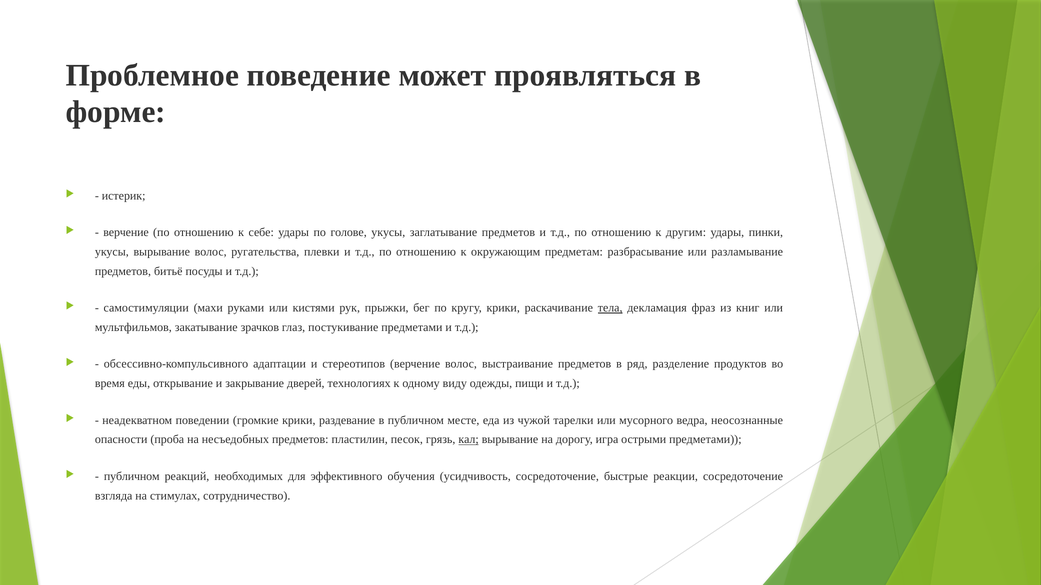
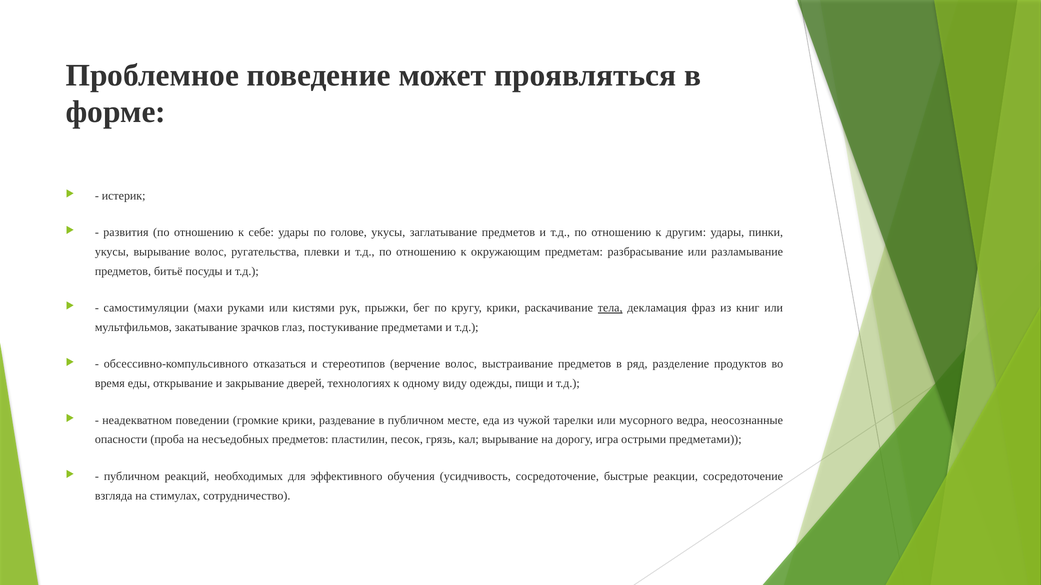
верчение: верчение -> развития (126, 233)
адаптации: адаптации -> отказаться (280, 364)
кал underline: present -> none (469, 440)
